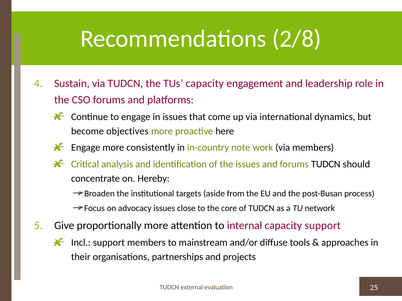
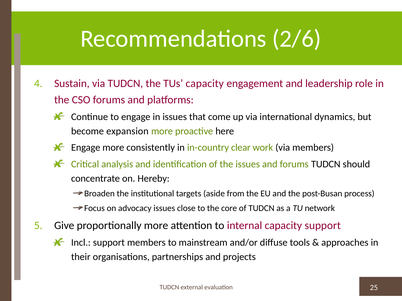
2/8: 2/8 -> 2/6 (297, 39)
objectives: objectives -> expansion (127, 131)
note: note -> clear (241, 148)
